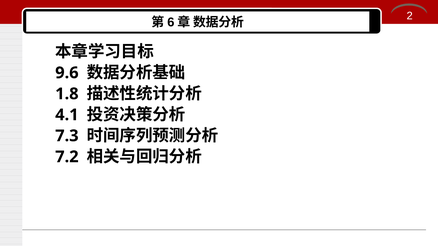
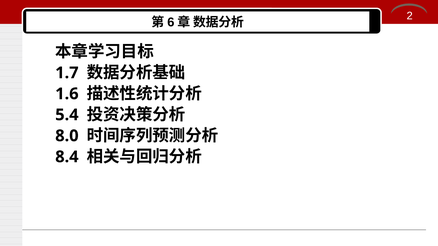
9.6: 9.6 -> 1.7 (67, 73)
1.8: 1.8 -> 1.6 (67, 94)
4.1: 4.1 -> 5.4 (67, 115)
7.3: 7.3 -> 8.0 (67, 136)
7.2: 7.2 -> 8.4 (67, 157)
